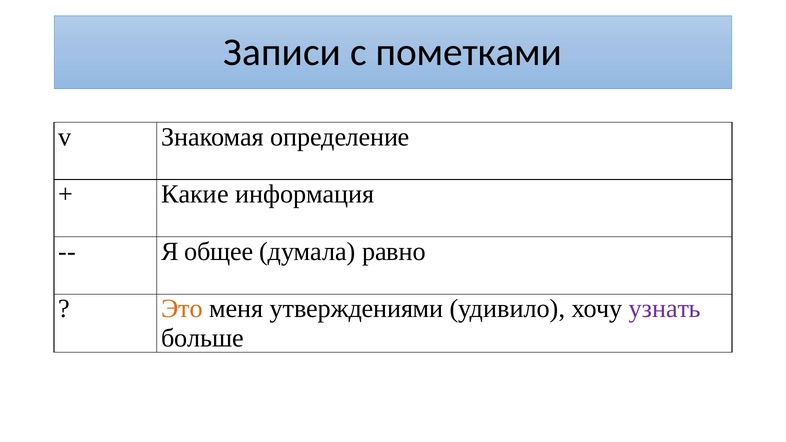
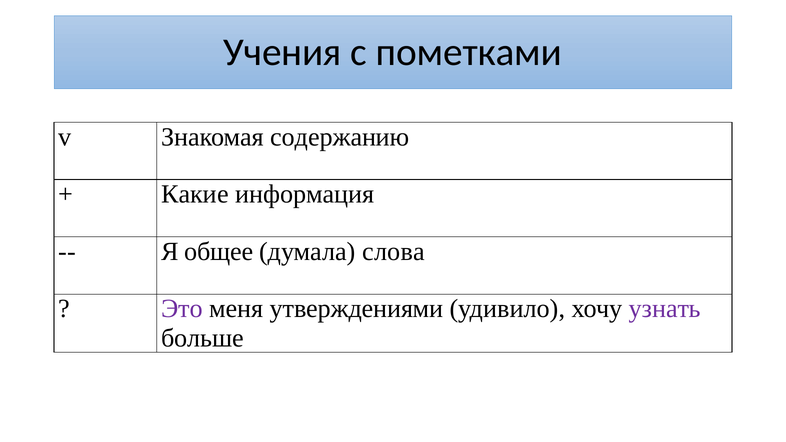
Записи: Записи -> Учения (283, 52)
определение: определение -> содержанию (340, 137)
равно: равно -> слова (394, 252)
Это colour: orange -> purple (182, 309)
